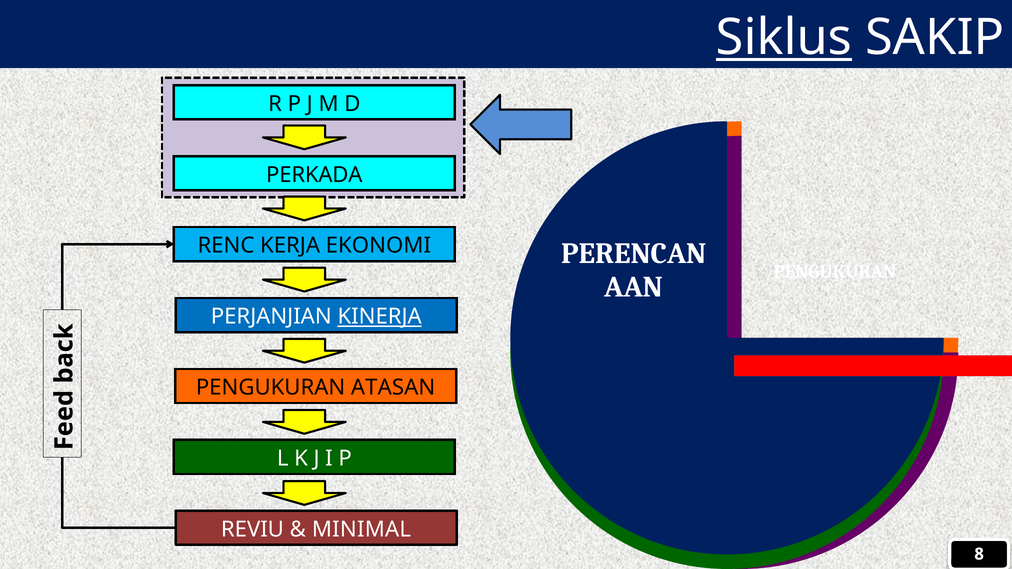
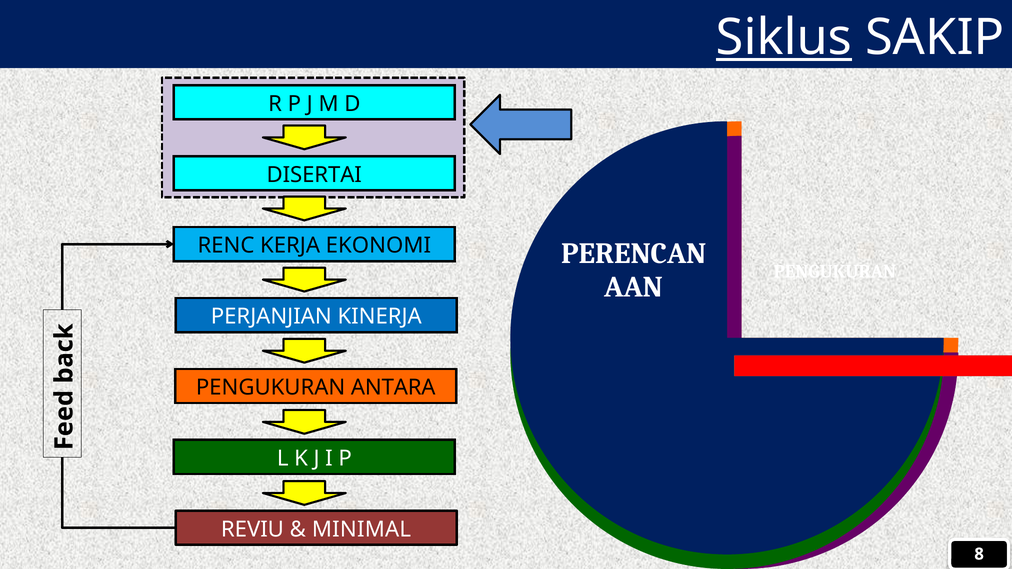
PERKADA: PERKADA -> DISERTAI (314, 175)
KINERJA underline: present -> none (380, 317)
ATASAN: ATASAN -> ANTARA (393, 388)
